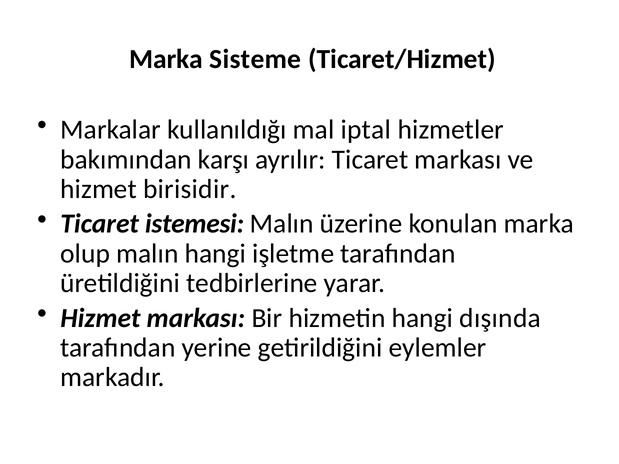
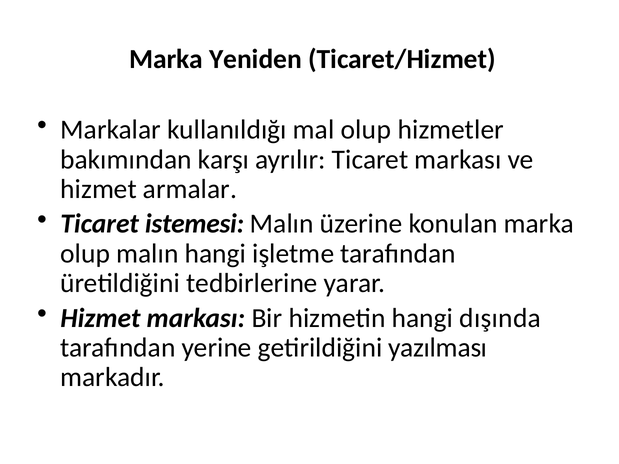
Sisteme: Sisteme -> Yeniden (255, 59)
mal iptal: iptal -> olup (366, 130)
birisidir: birisidir -> armalar (190, 189)
eylemler: eylemler -> yazılması (438, 348)
